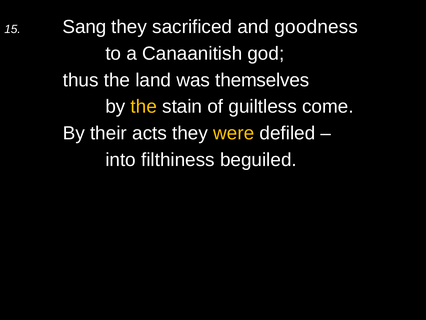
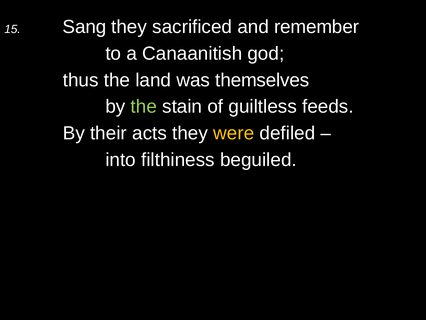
goodness: goodness -> remember (317, 27)
the colour: yellow -> light green (144, 106)
come: come -> feeds (328, 106)
